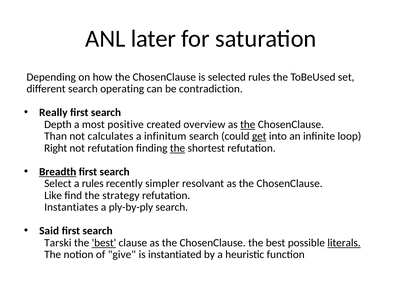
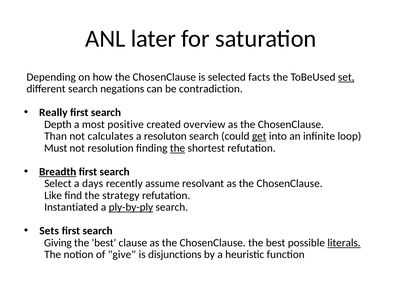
selected rules: rules -> facts (259, 77)
set underline: none -> present (346, 77)
operating: operating -> negations (122, 89)
the underline: present -> none (248, 125)
infinitum: infinitum -> resoluton (165, 136)
Right: Right -> Must (56, 148)
not refutation: refutation -> resolution (111, 148)
a rules: rules -> days (93, 184)
simpler: simpler -> assume (162, 184)
Instantiates: Instantiates -> Instantiated (71, 208)
ply-by-ply underline: none -> present (131, 208)
Said: Said -> Sets (49, 231)
Tarski: Tarski -> Giving (58, 243)
best underline: present -> none (104, 243)
instantiated: instantiated -> disjunctions (175, 255)
